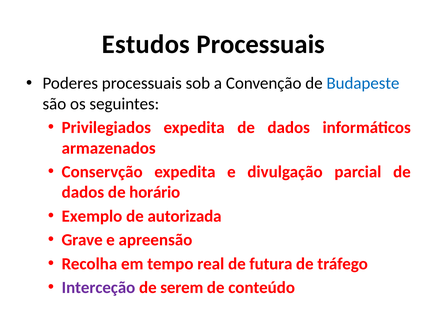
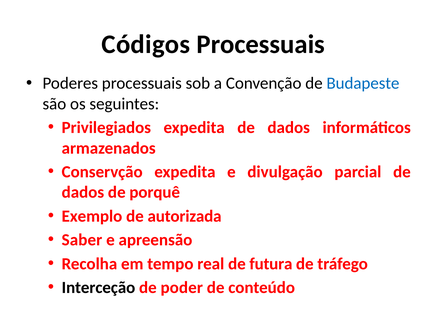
Estudos: Estudos -> Códigos (146, 44)
horário: horário -> porquê (155, 192)
Grave: Grave -> Saber (82, 240)
Interceção colour: purple -> black (98, 287)
serem: serem -> poder (182, 287)
